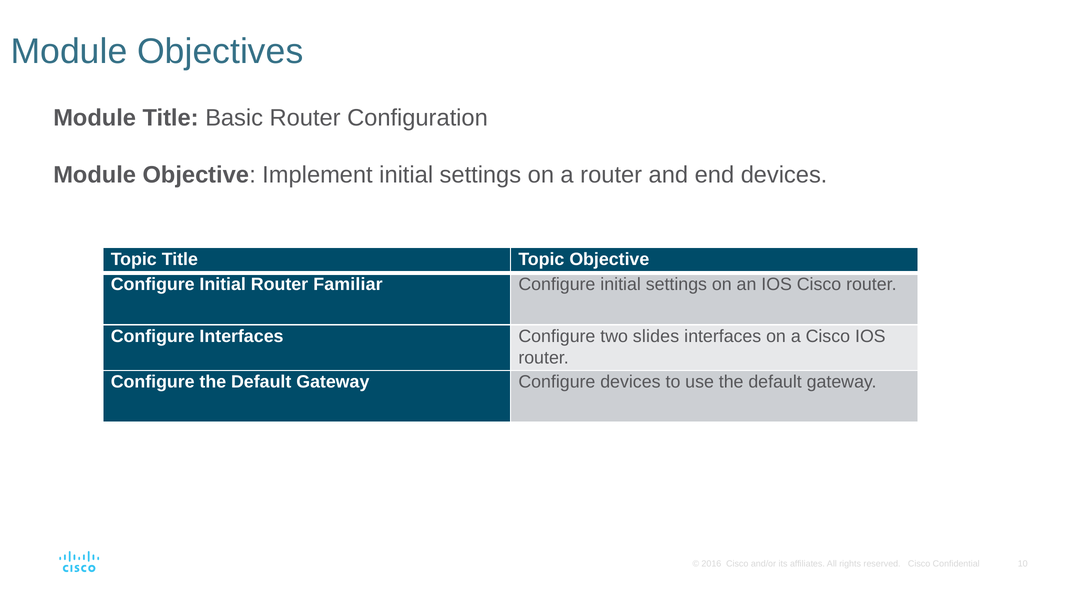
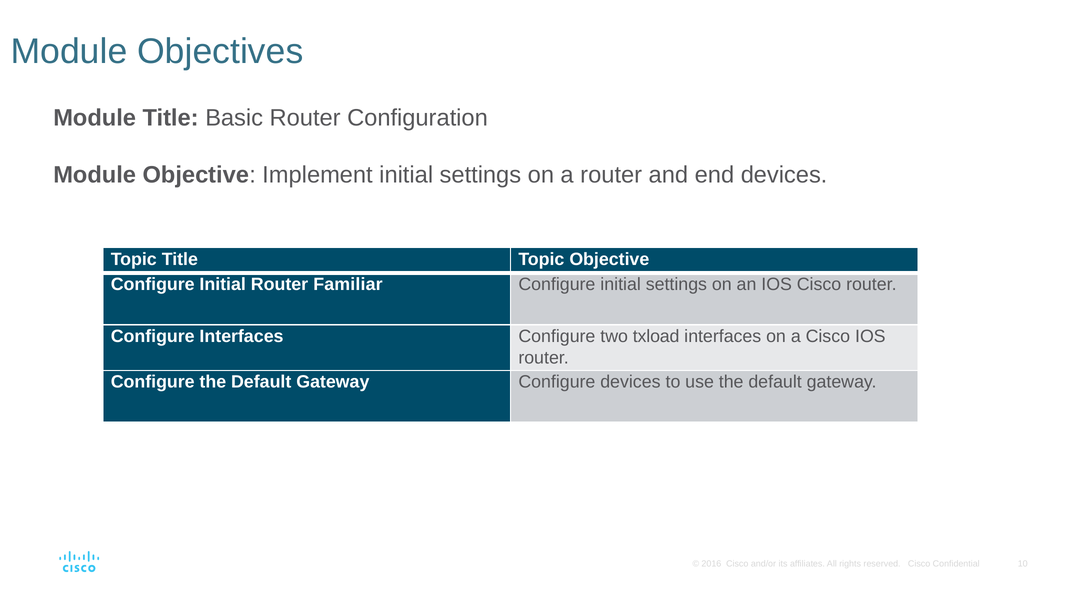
slides: slides -> txload (656, 336)
